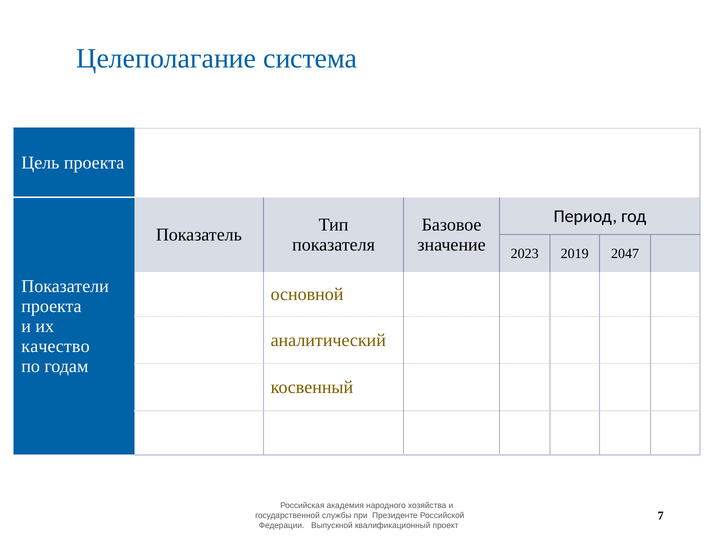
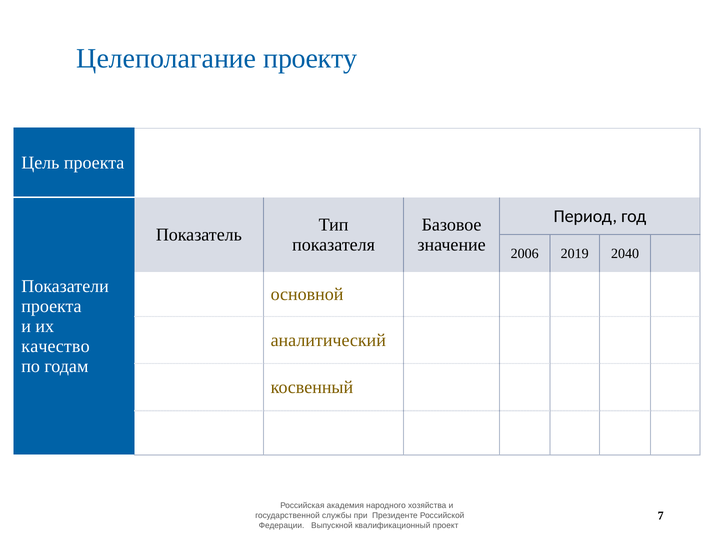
система: система -> проекту (310, 59)
2023: 2023 -> 2006 (525, 253)
2047: 2047 -> 2040 (625, 253)
